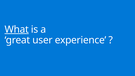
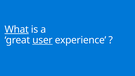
user underline: none -> present (43, 40)
